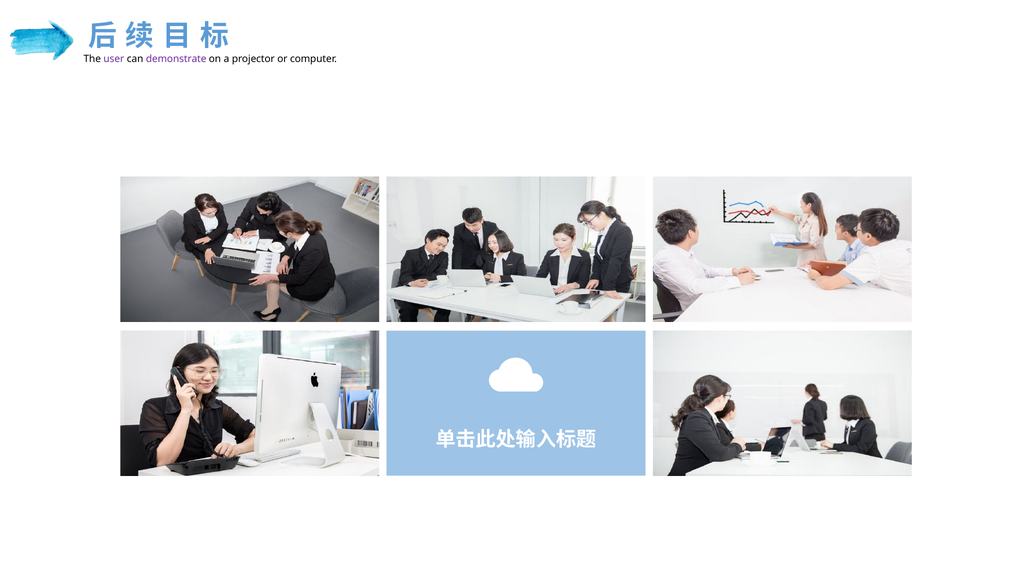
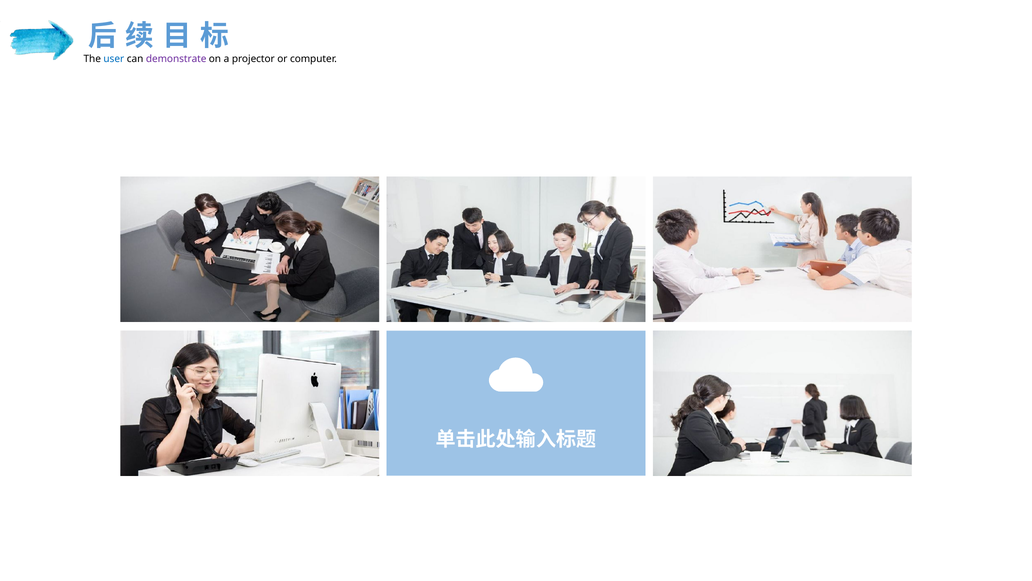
user colour: purple -> blue (114, 59)
